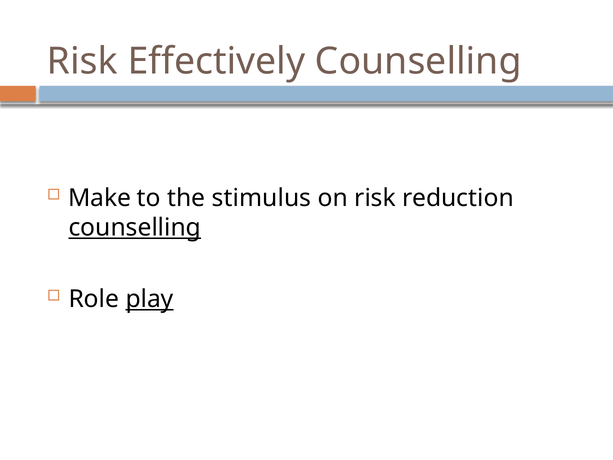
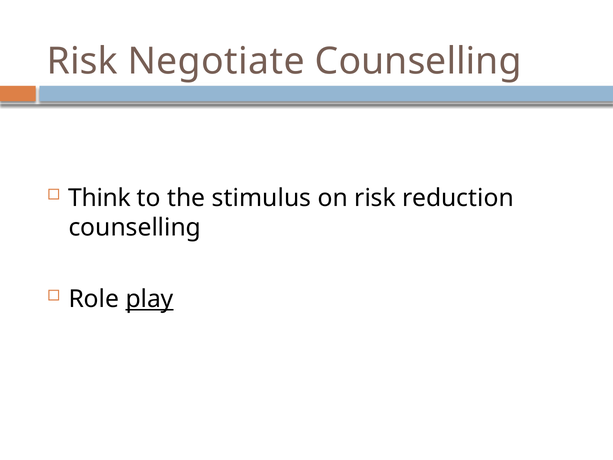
Effectively: Effectively -> Negotiate (216, 61)
Make: Make -> Think (100, 198)
counselling underline: present -> none (135, 228)
